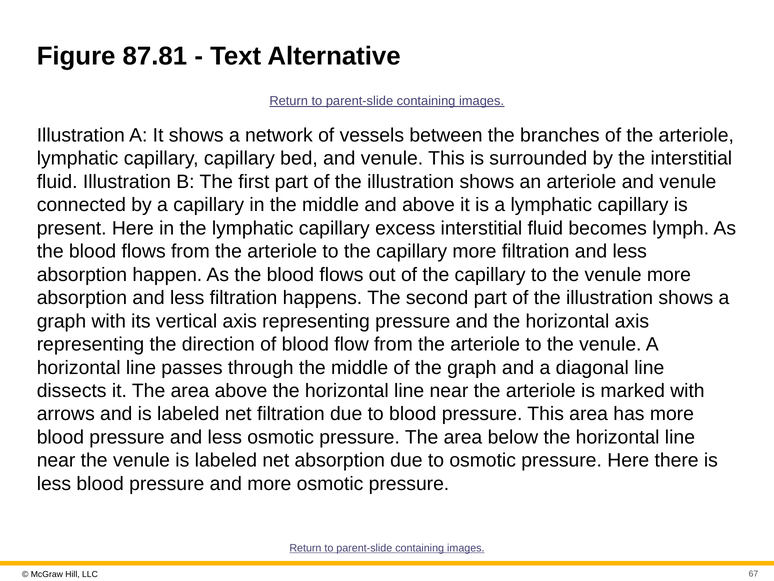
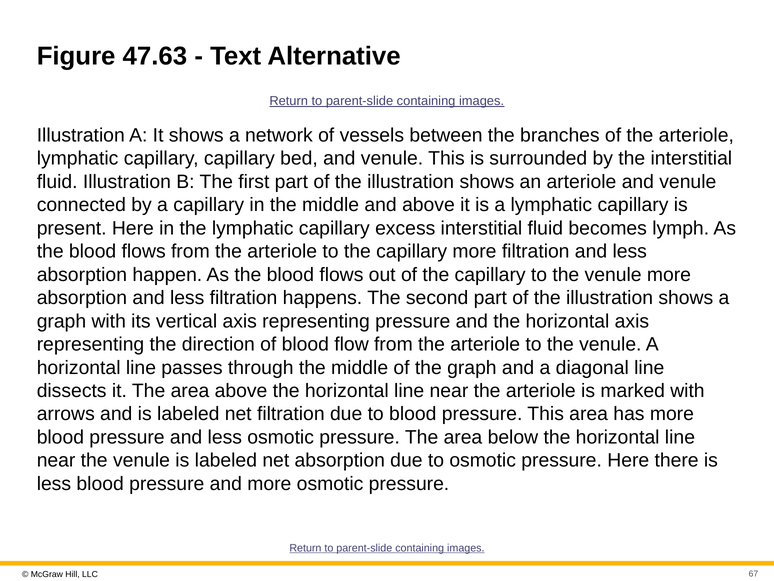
87.81: 87.81 -> 47.63 (155, 56)
